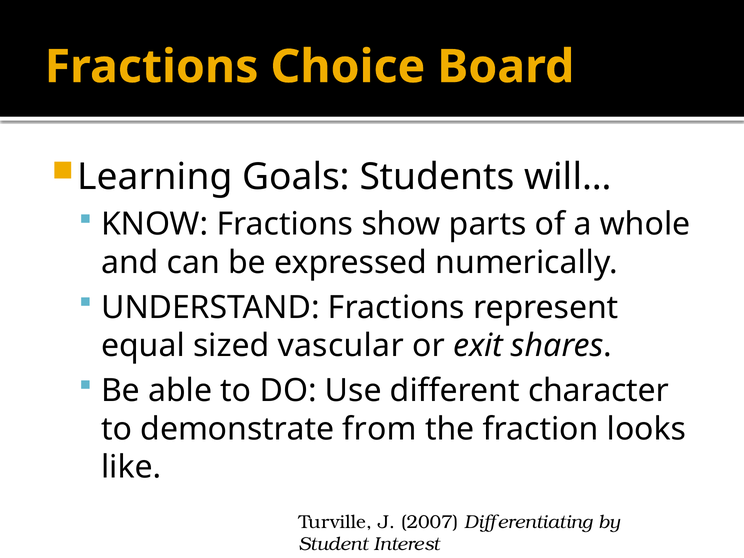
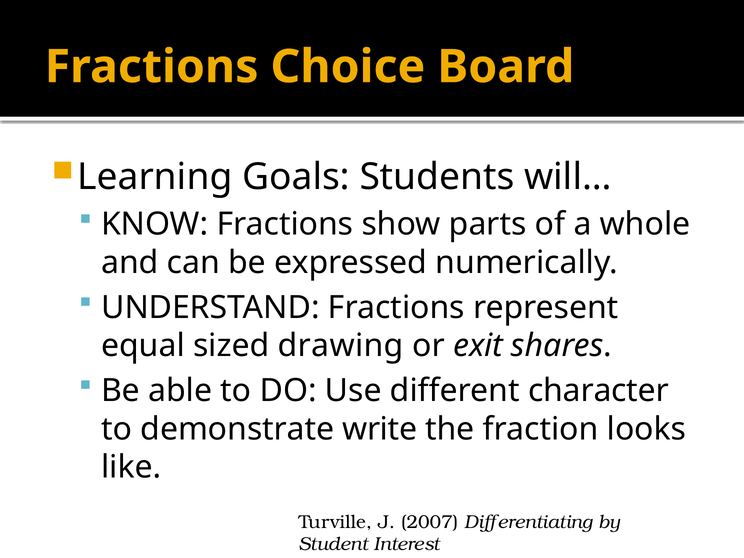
vascular: vascular -> drawing (341, 346)
from: from -> write (380, 429)
